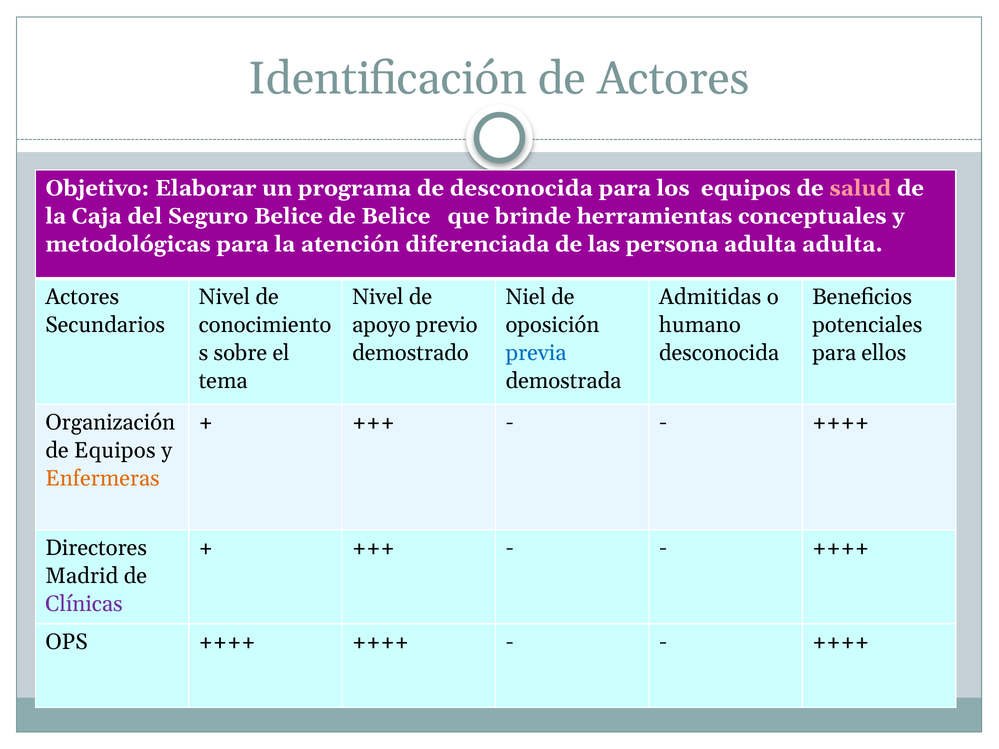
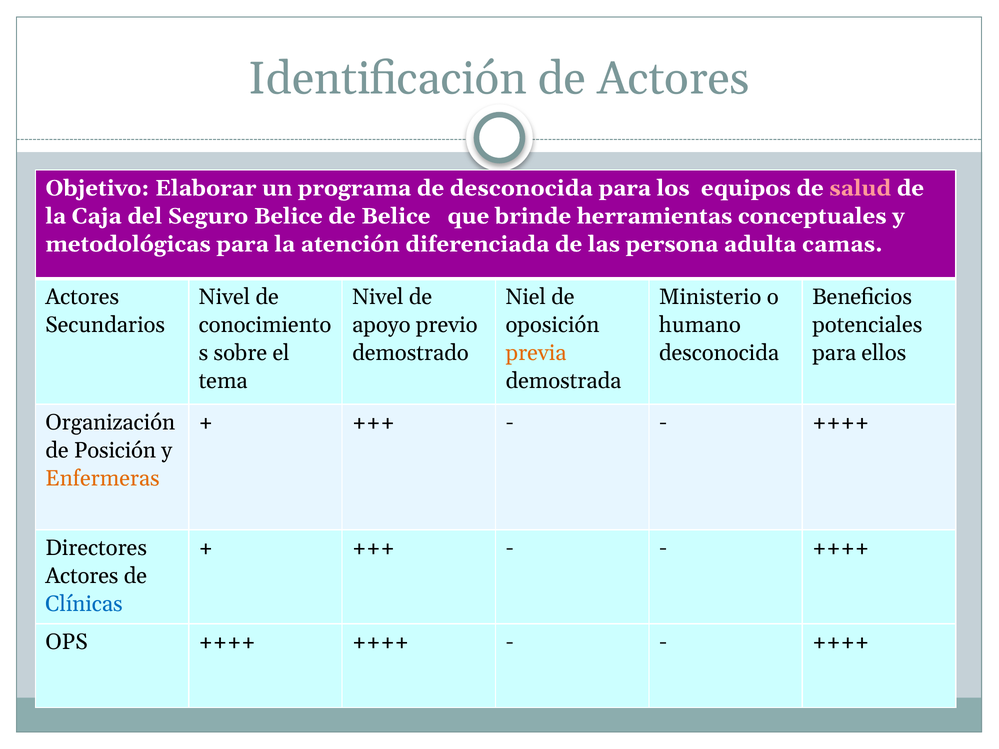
adulta adulta: adulta -> camas (842, 244)
Admitidas: Admitidas -> Ministerio (710, 297)
previa colour: blue -> orange (536, 353)
de Equipos: Equipos -> Posición (115, 451)
Madrid: Madrid -> Actores (82, 576)
Clínicas colour: purple -> blue (84, 604)
